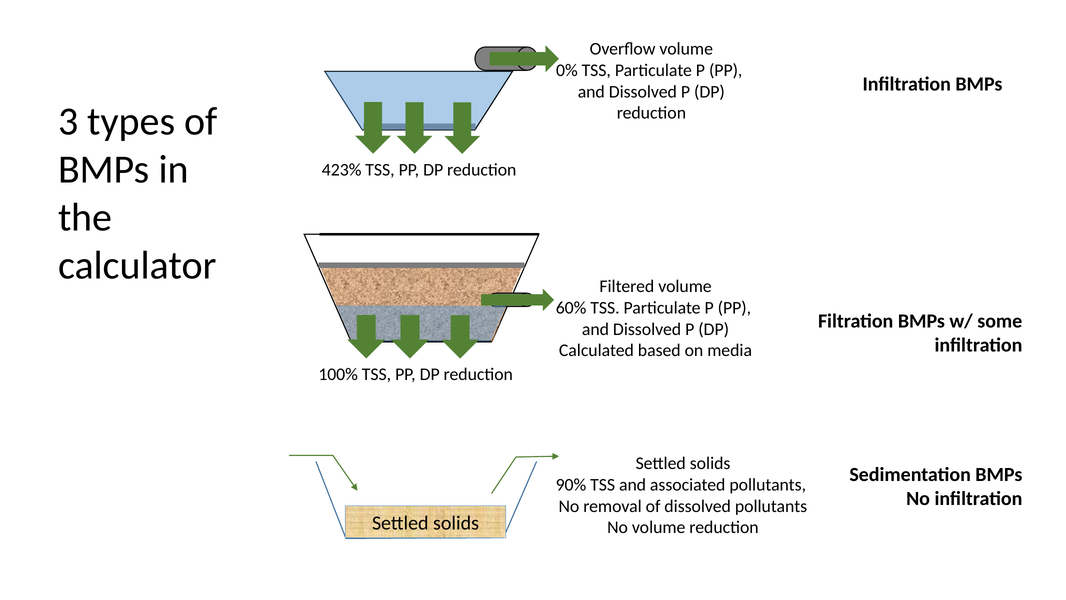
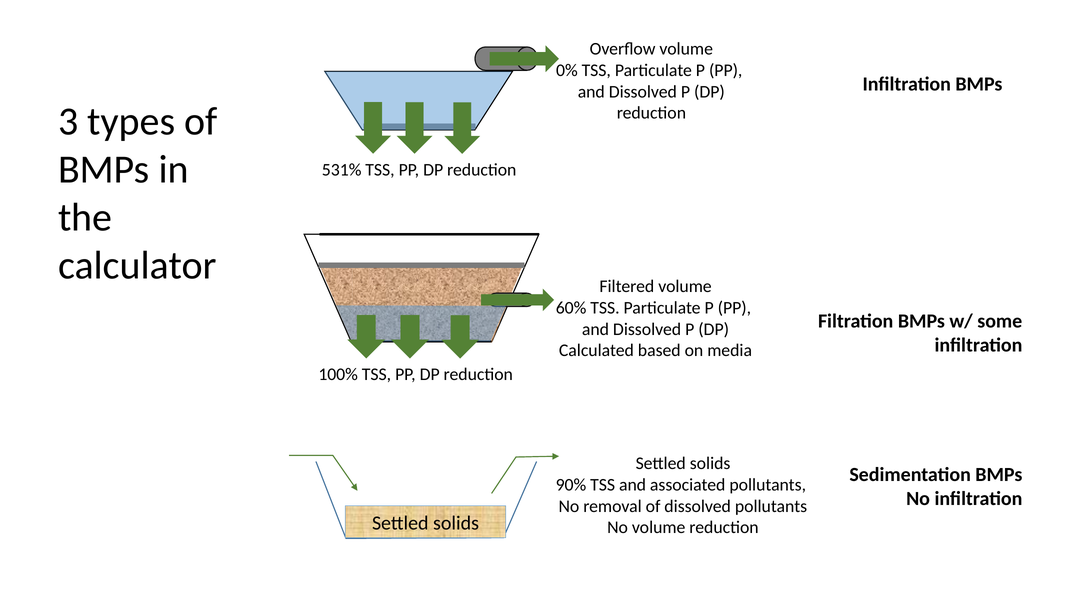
423%: 423% -> 531% (342, 170)
